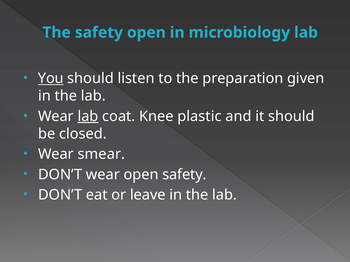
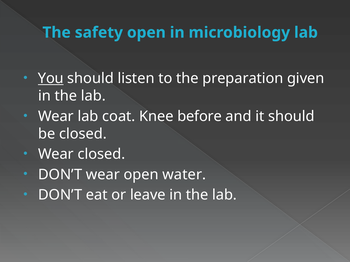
lab underline: present -> none (88, 116)
plastic: plastic -> before (200, 116)
Wear smear: smear -> closed (101, 154)
open safety: safety -> water (184, 175)
